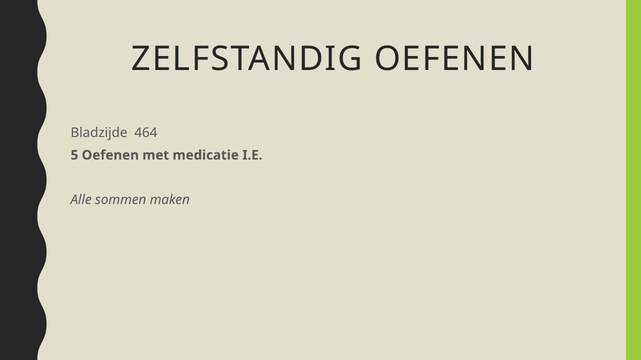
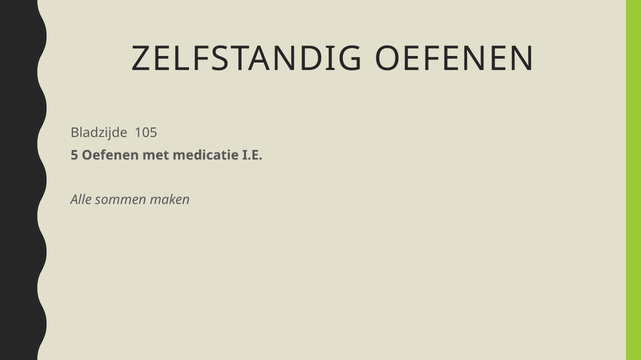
464: 464 -> 105 (146, 133)
